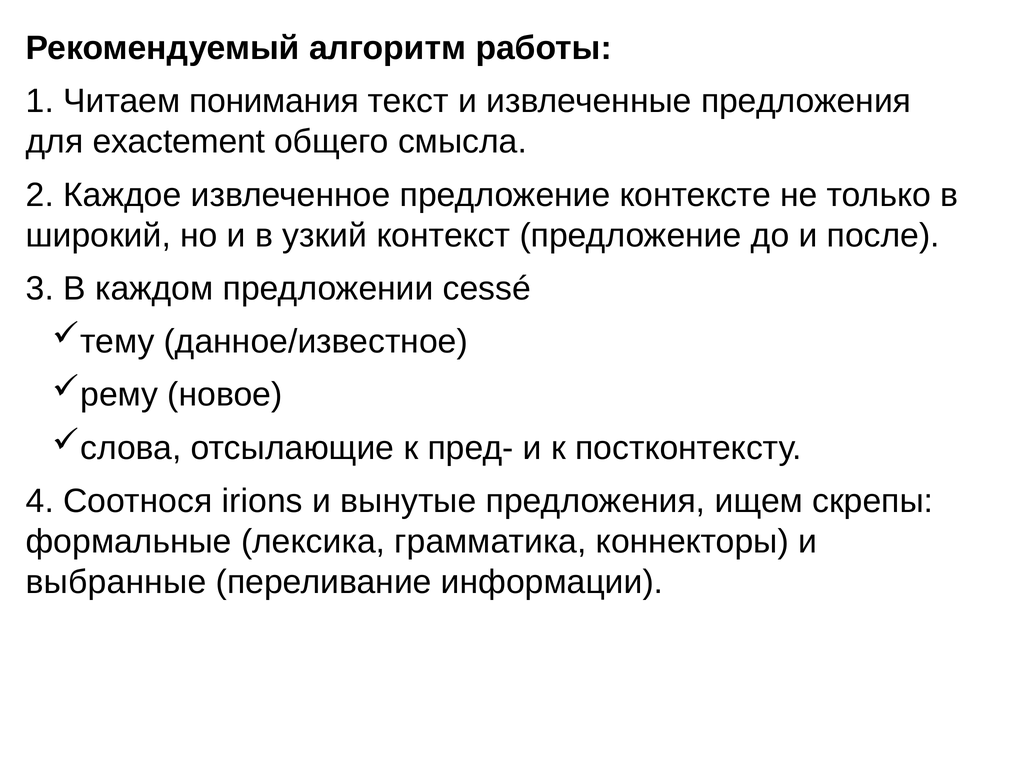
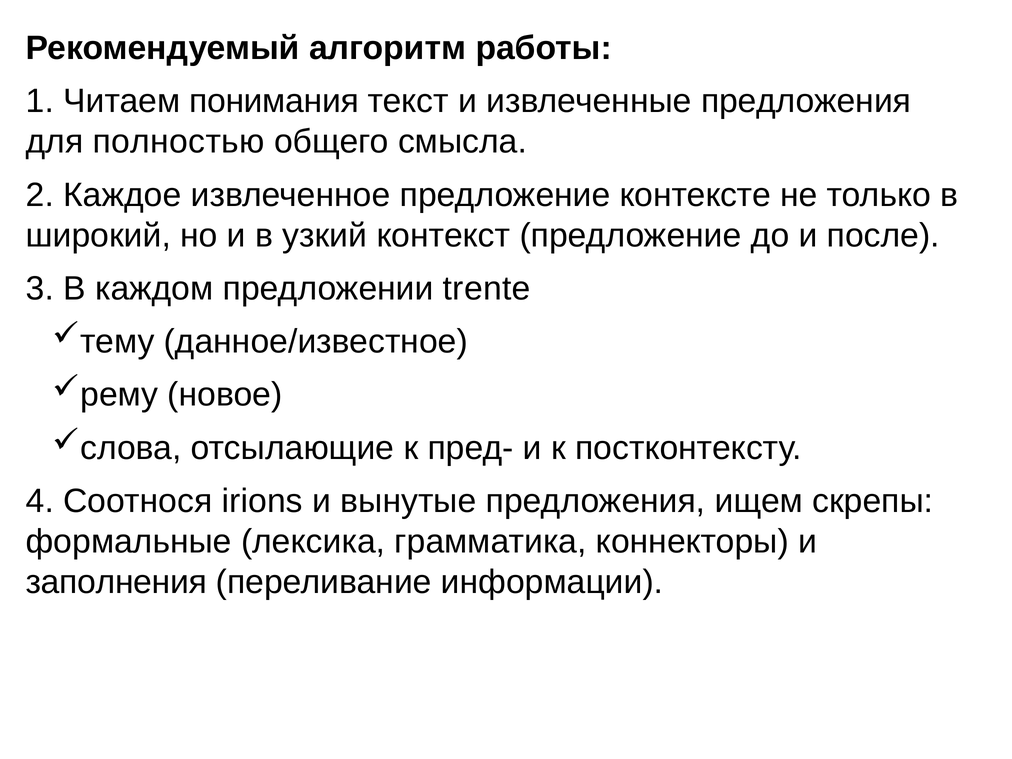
exactement: exactement -> полностью (179, 142)
cessé: cessé -> trente (487, 289)
выбранные: выбранные -> заполнения (116, 582)
